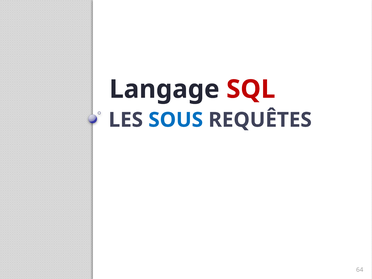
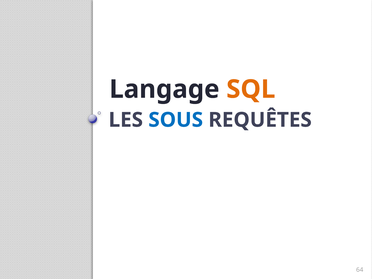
SQL colour: red -> orange (251, 89)
